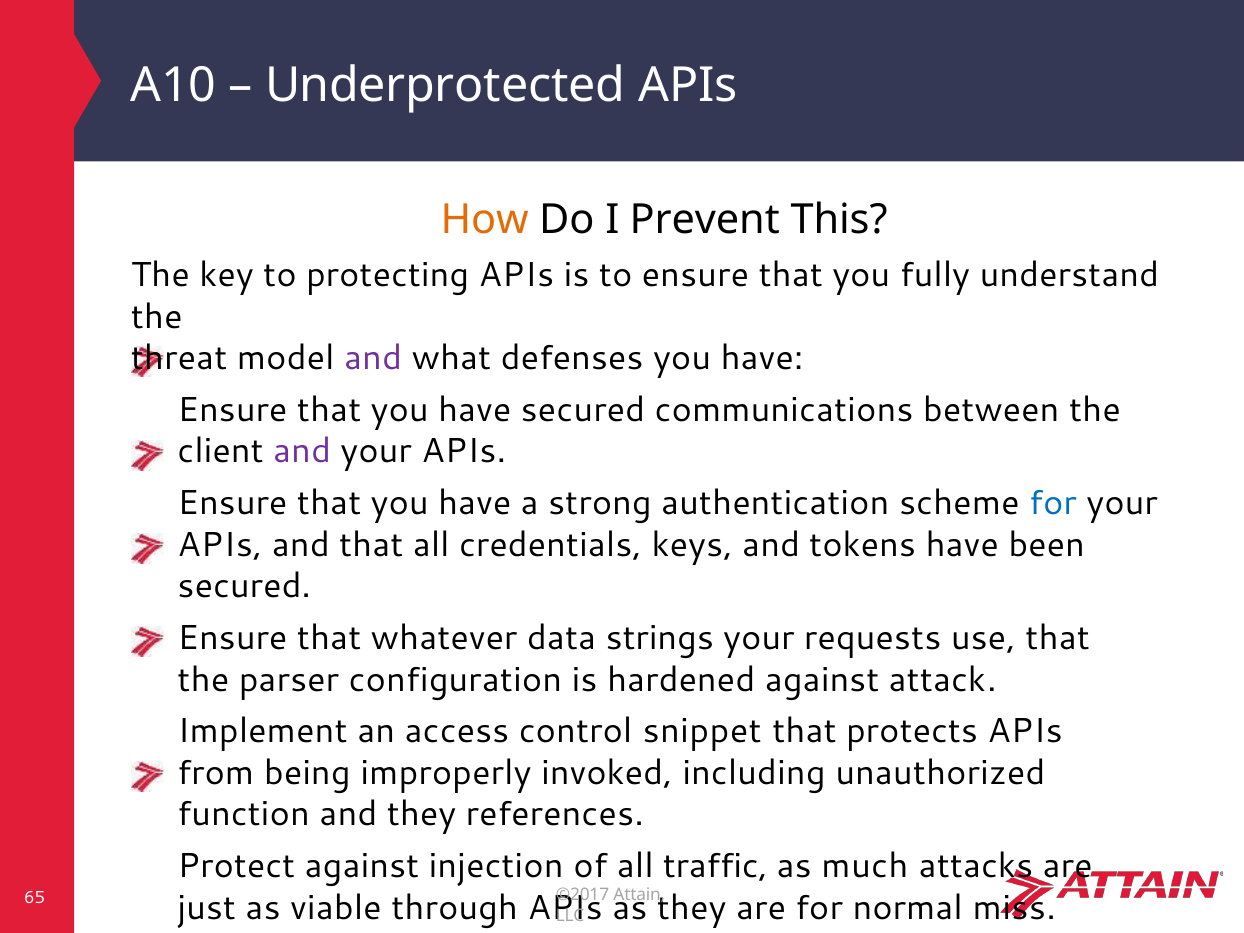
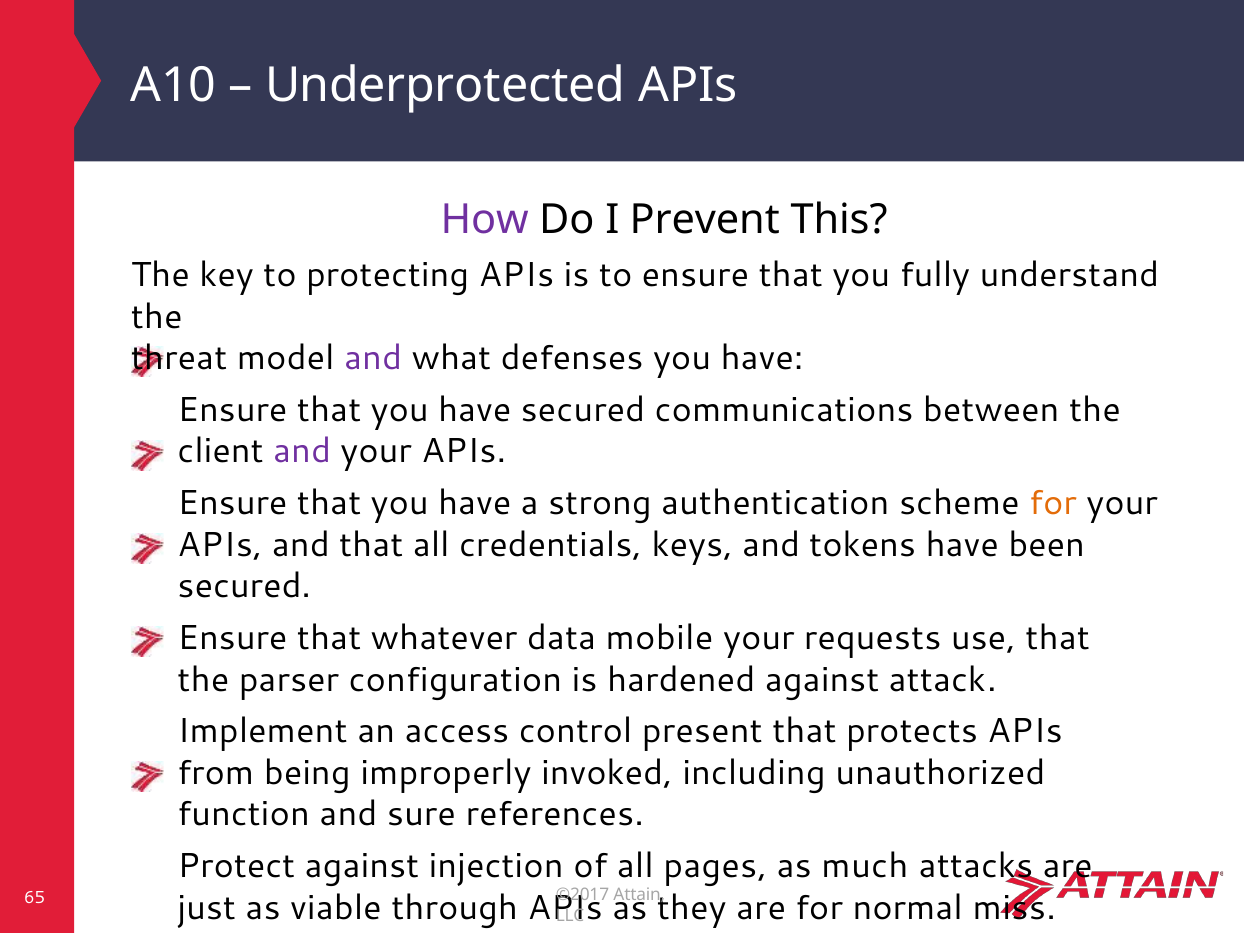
How colour: orange -> purple (485, 220)
for colour: blue -> orange (1053, 503)
strings: strings -> mobile (660, 638)
snippet: snippet -> present (702, 732)
and they: they -> sure (421, 814)
traffic: traffic -> pages (715, 866)
